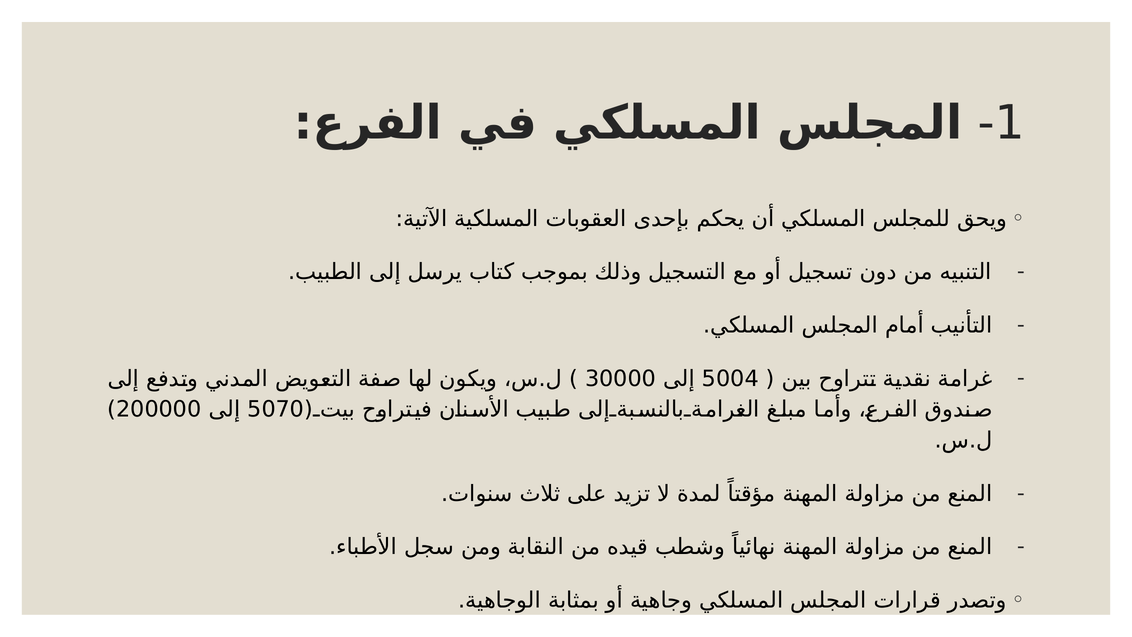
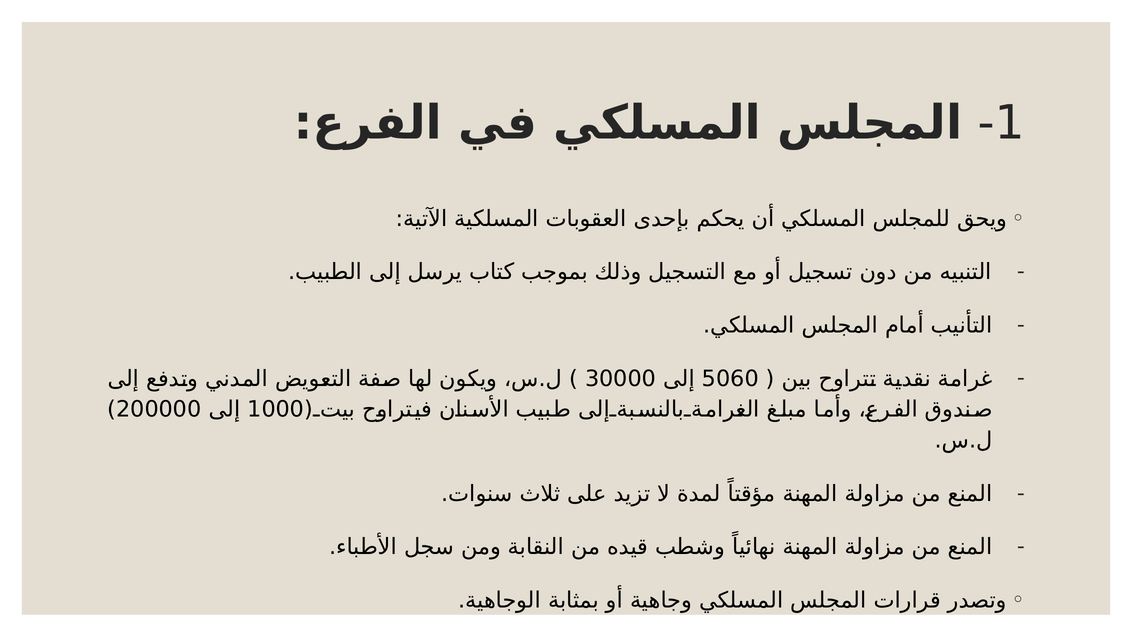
5004: 5004 -> 5060 (730, 378)
5070: 5070 -> 1000 (276, 409)
